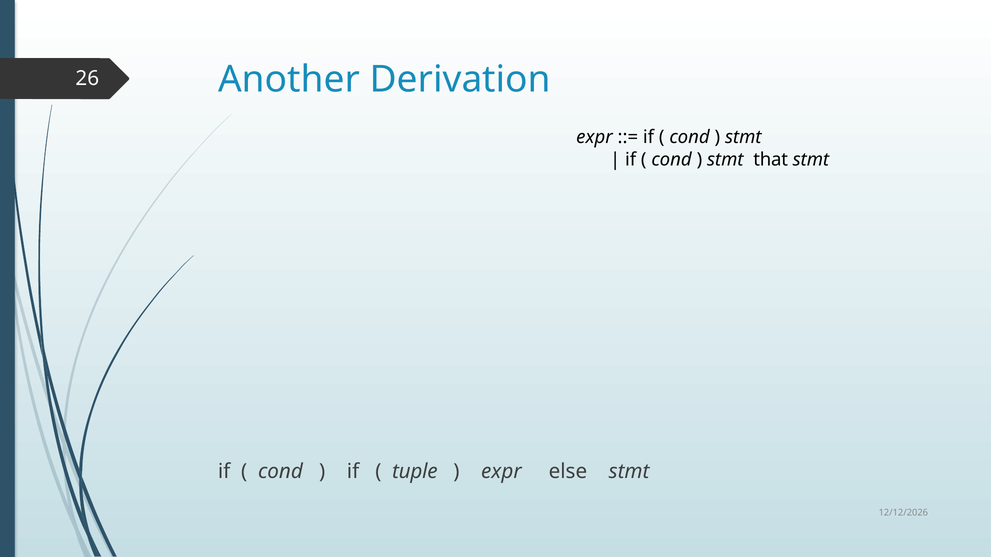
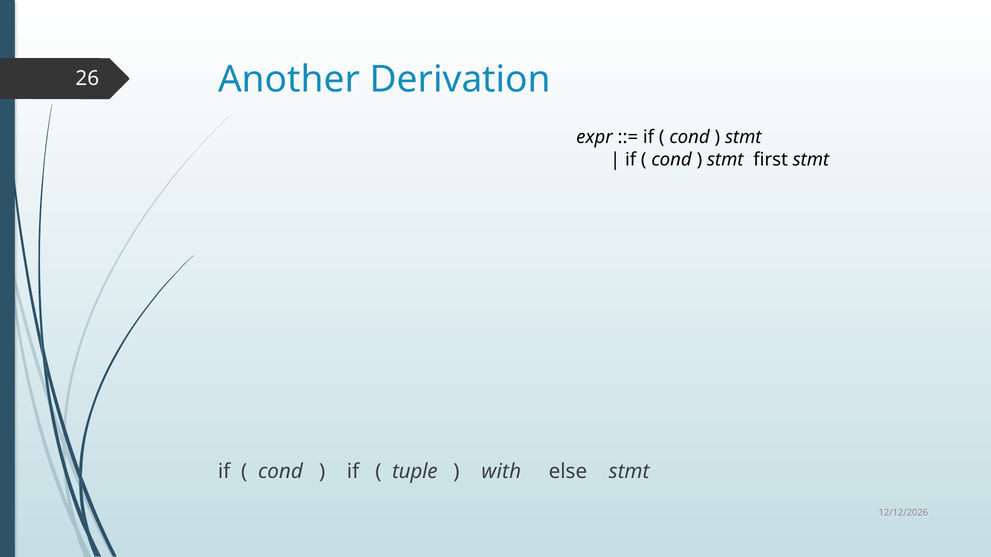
that: that -> first (771, 160)
expr: expr -> with (501, 472)
